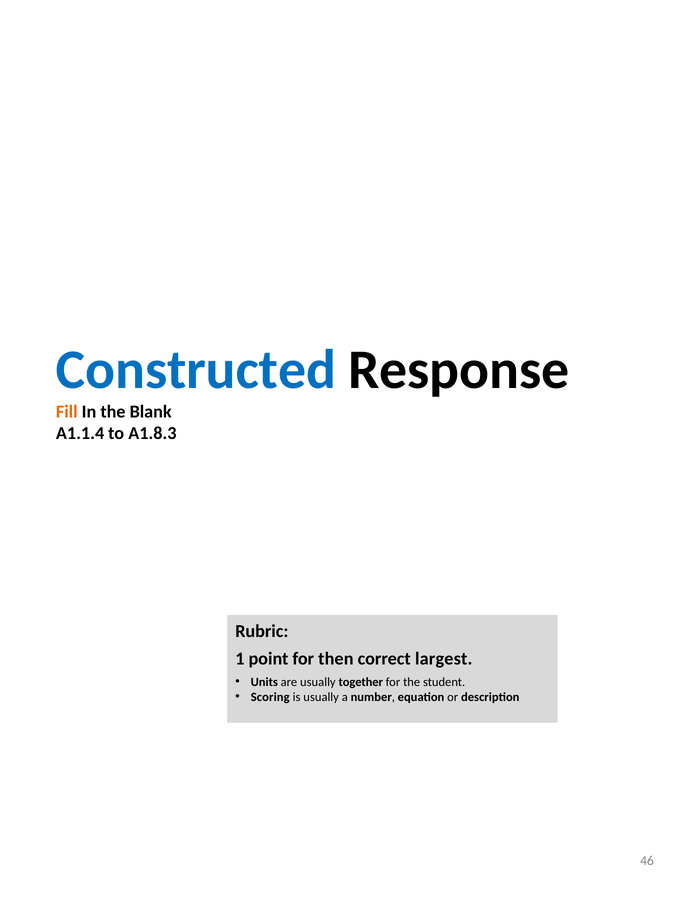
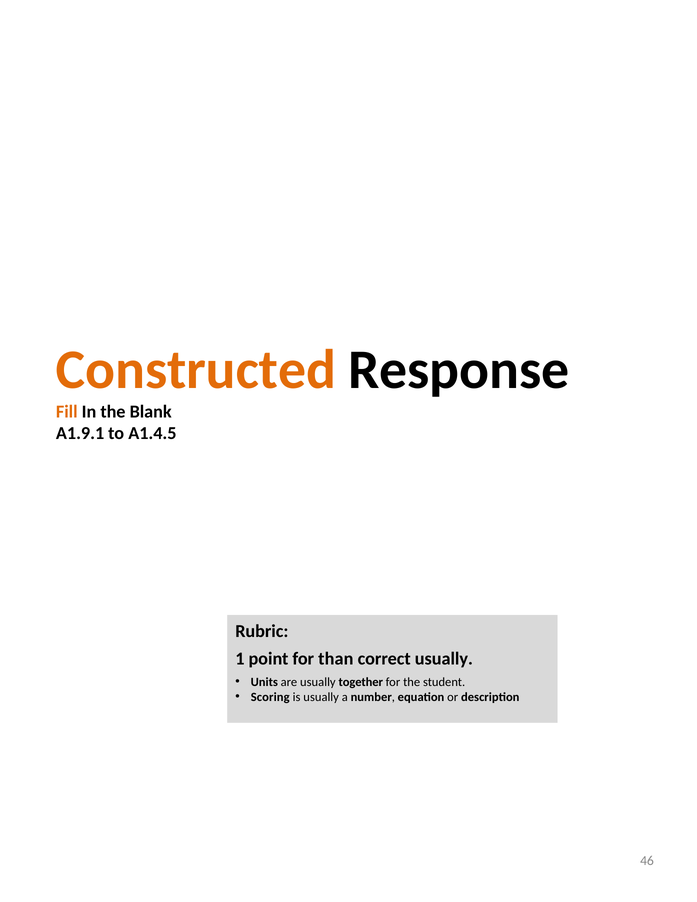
Constructed colour: blue -> orange (196, 370)
A1.1.4: A1.1.4 -> A1.9.1 (80, 433)
A1.8.3: A1.8.3 -> A1.4.5 (152, 433)
then: then -> than (336, 659)
correct largest: largest -> usually (444, 659)
